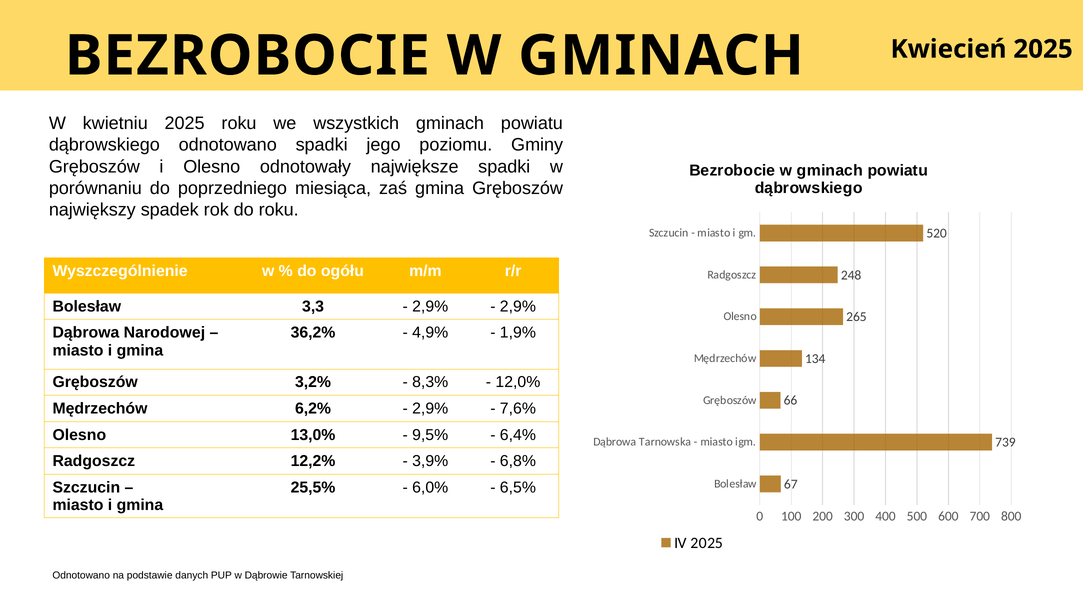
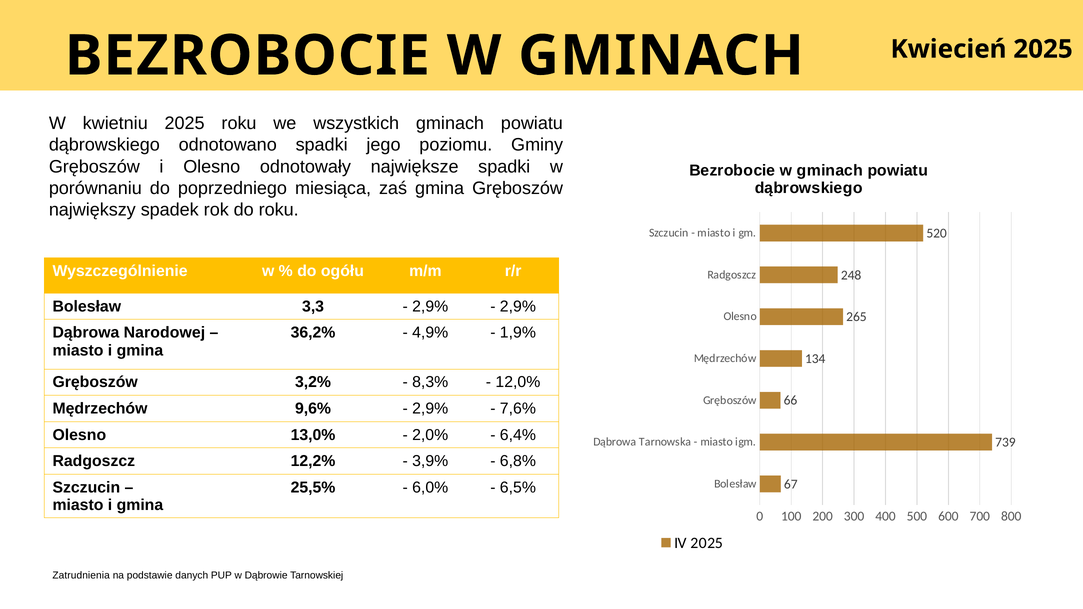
6,2%: 6,2% -> 9,6% (313, 409)
9,5%: 9,5% -> 2,0% (430, 435)
Odnotowano: Odnotowano -> Zatrudnienia (81, 575)
